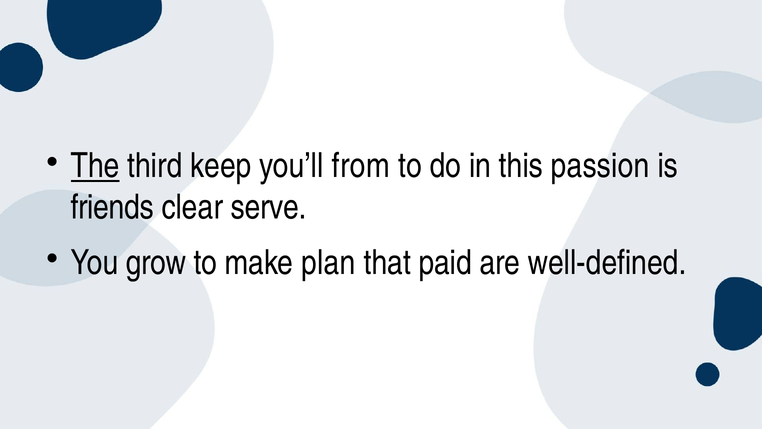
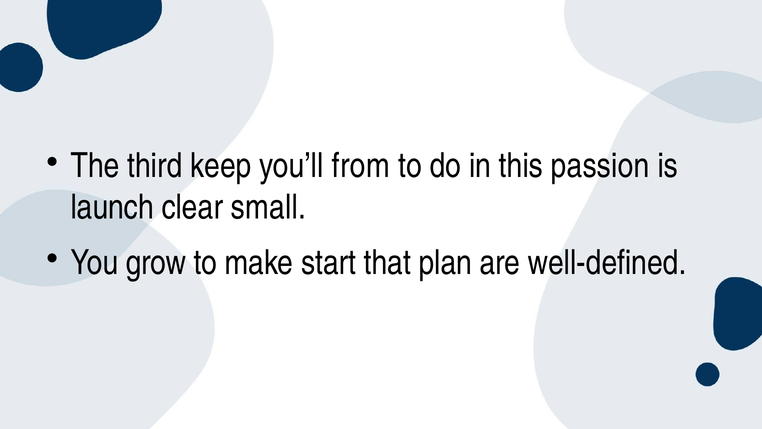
The underline: present -> none (95, 166)
friends: friends -> launch (112, 207)
serve: serve -> small (268, 207)
plan: plan -> start (329, 262)
paid: paid -> plan (445, 262)
